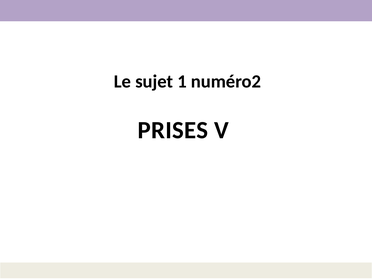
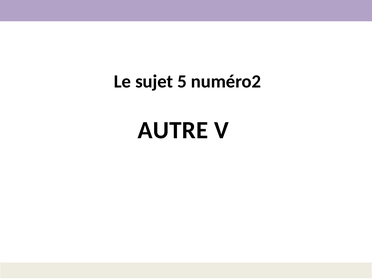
1: 1 -> 5 (182, 82)
PRISES: PRISES -> AUTRE (173, 130)
